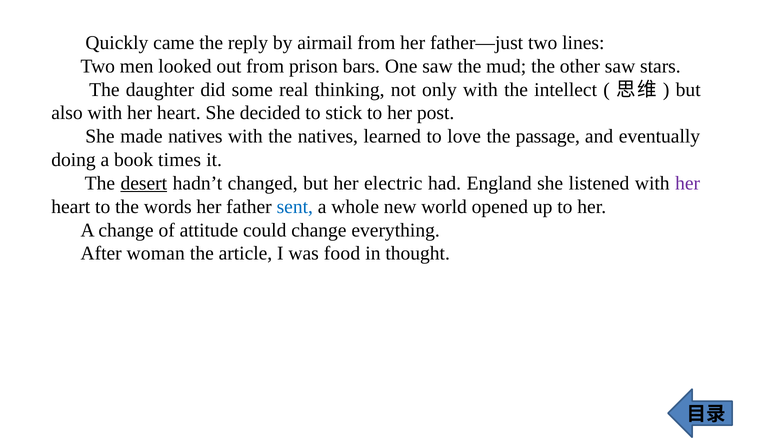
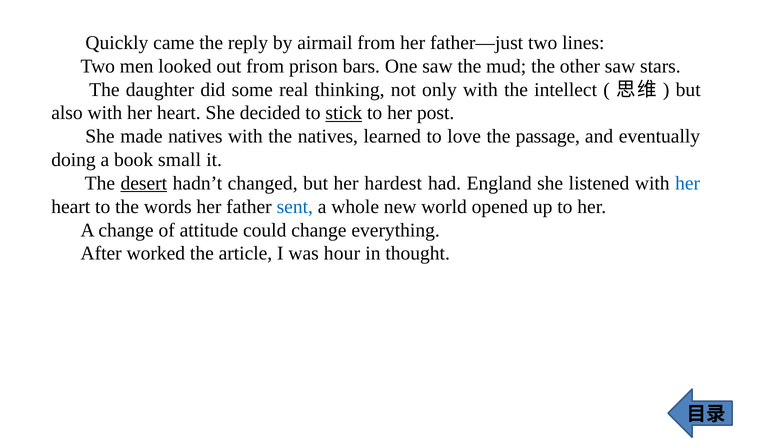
stick underline: none -> present (344, 113)
times: times -> small (180, 160)
electric: electric -> hardest (393, 183)
her colour: purple -> blue (688, 183)
woman: woman -> worked (156, 254)
food: food -> hour (342, 254)
